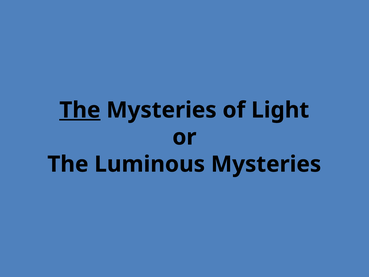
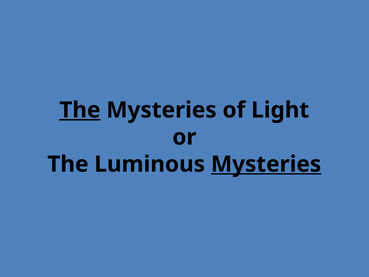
Mysteries underline: none -> present (266, 164)
